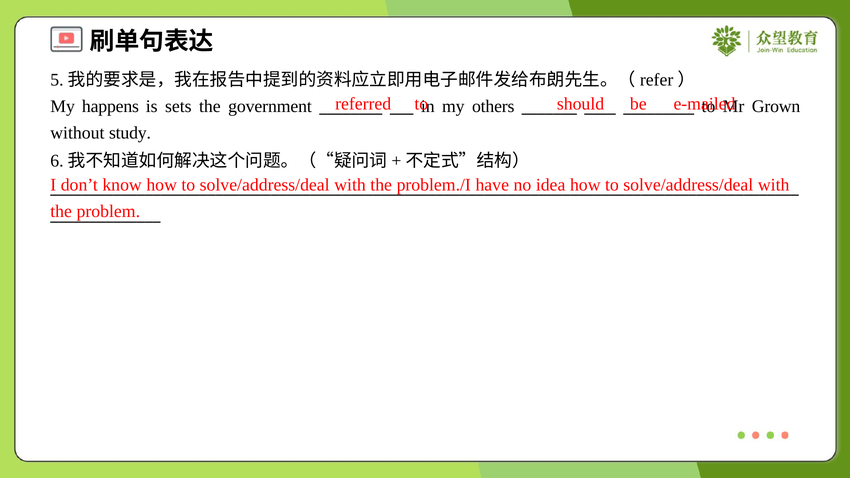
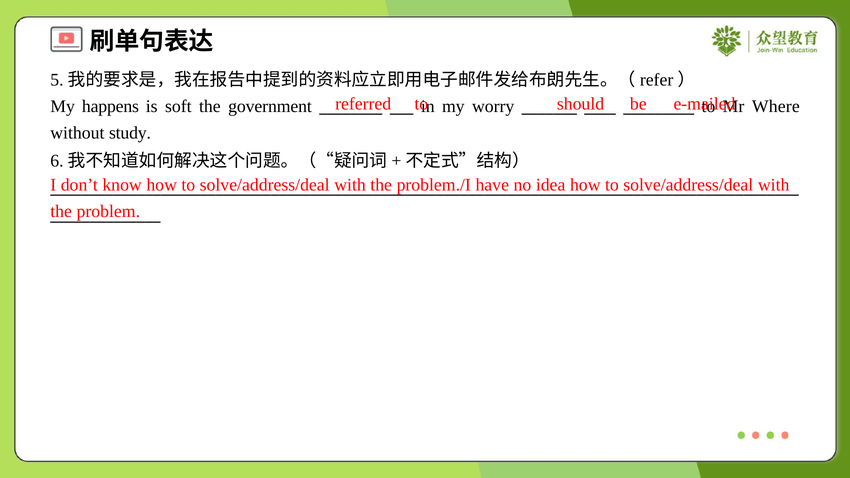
sets: sets -> soft (178, 106)
others: others -> worry (493, 106)
Grown: Grown -> Where (776, 106)
